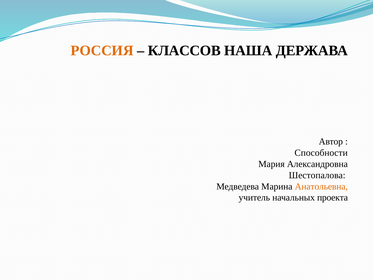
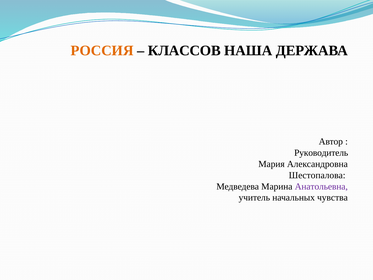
Способности: Способности -> Руководитель (321, 153)
Анатольевна colour: orange -> purple (321, 186)
проекта: проекта -> чувства (332, 197)
